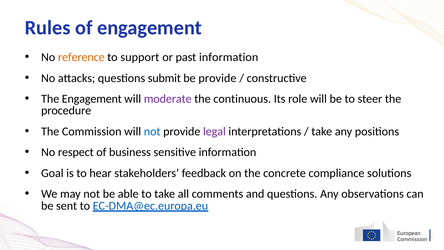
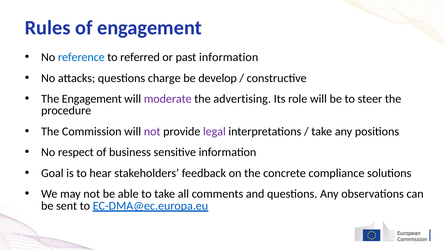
reference colour: orange -> blue (81, 57)
support: support -> referred (140, 57)
submit: submit -> charge (164, 78)
be provide: provide -> develop (218, 78)
continuous: continuous -> advertising (242, 99)
not colour: blue -> purple (152, 131)
